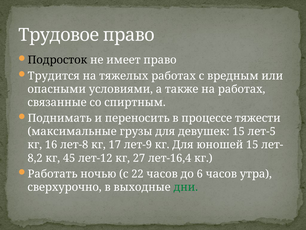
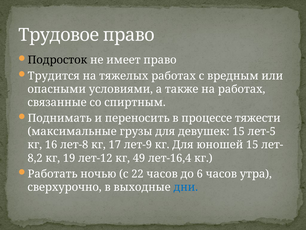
45: 45 -> 19 (69, 158)
27: 27 -> 49 (139, 158)
дни colour: green -> blue (186, 187)
